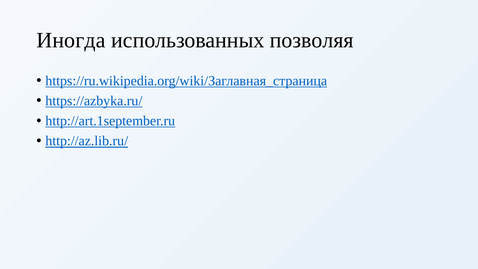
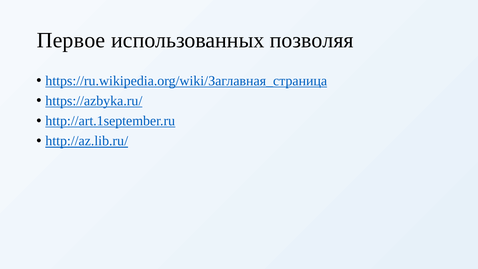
Иногда: Иногда -> Первое (71, 40)
